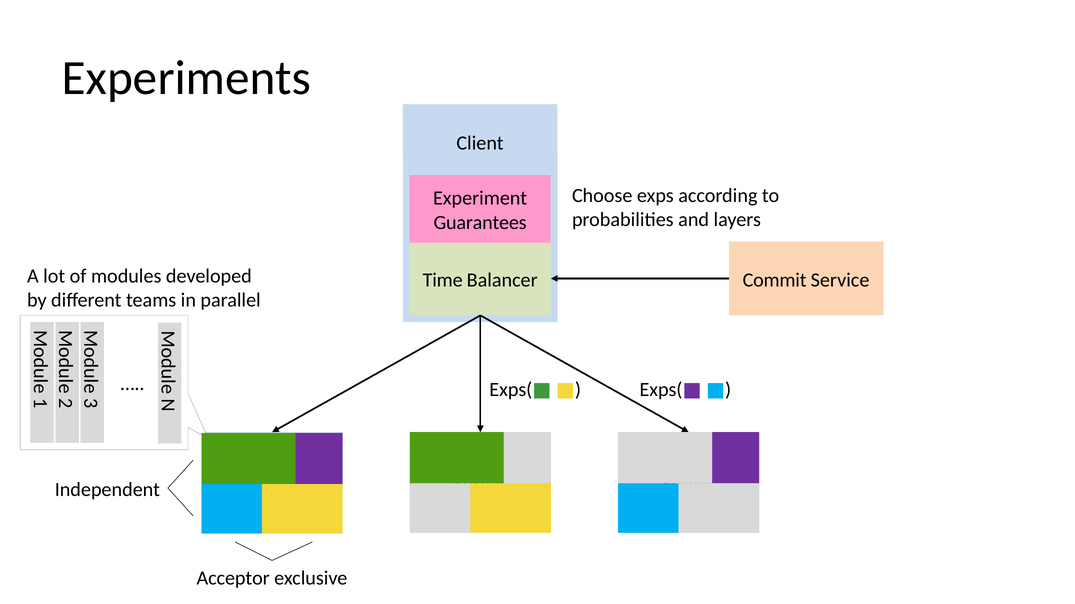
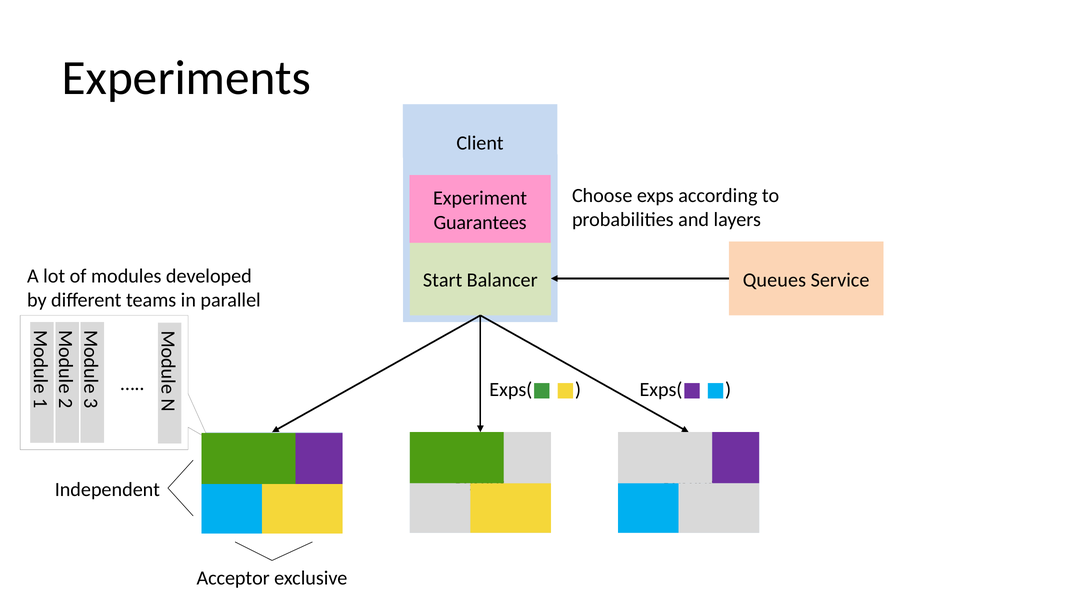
Time: Time -> Start (443, 280)
Commit: Commit -> Queues (774, 280)
